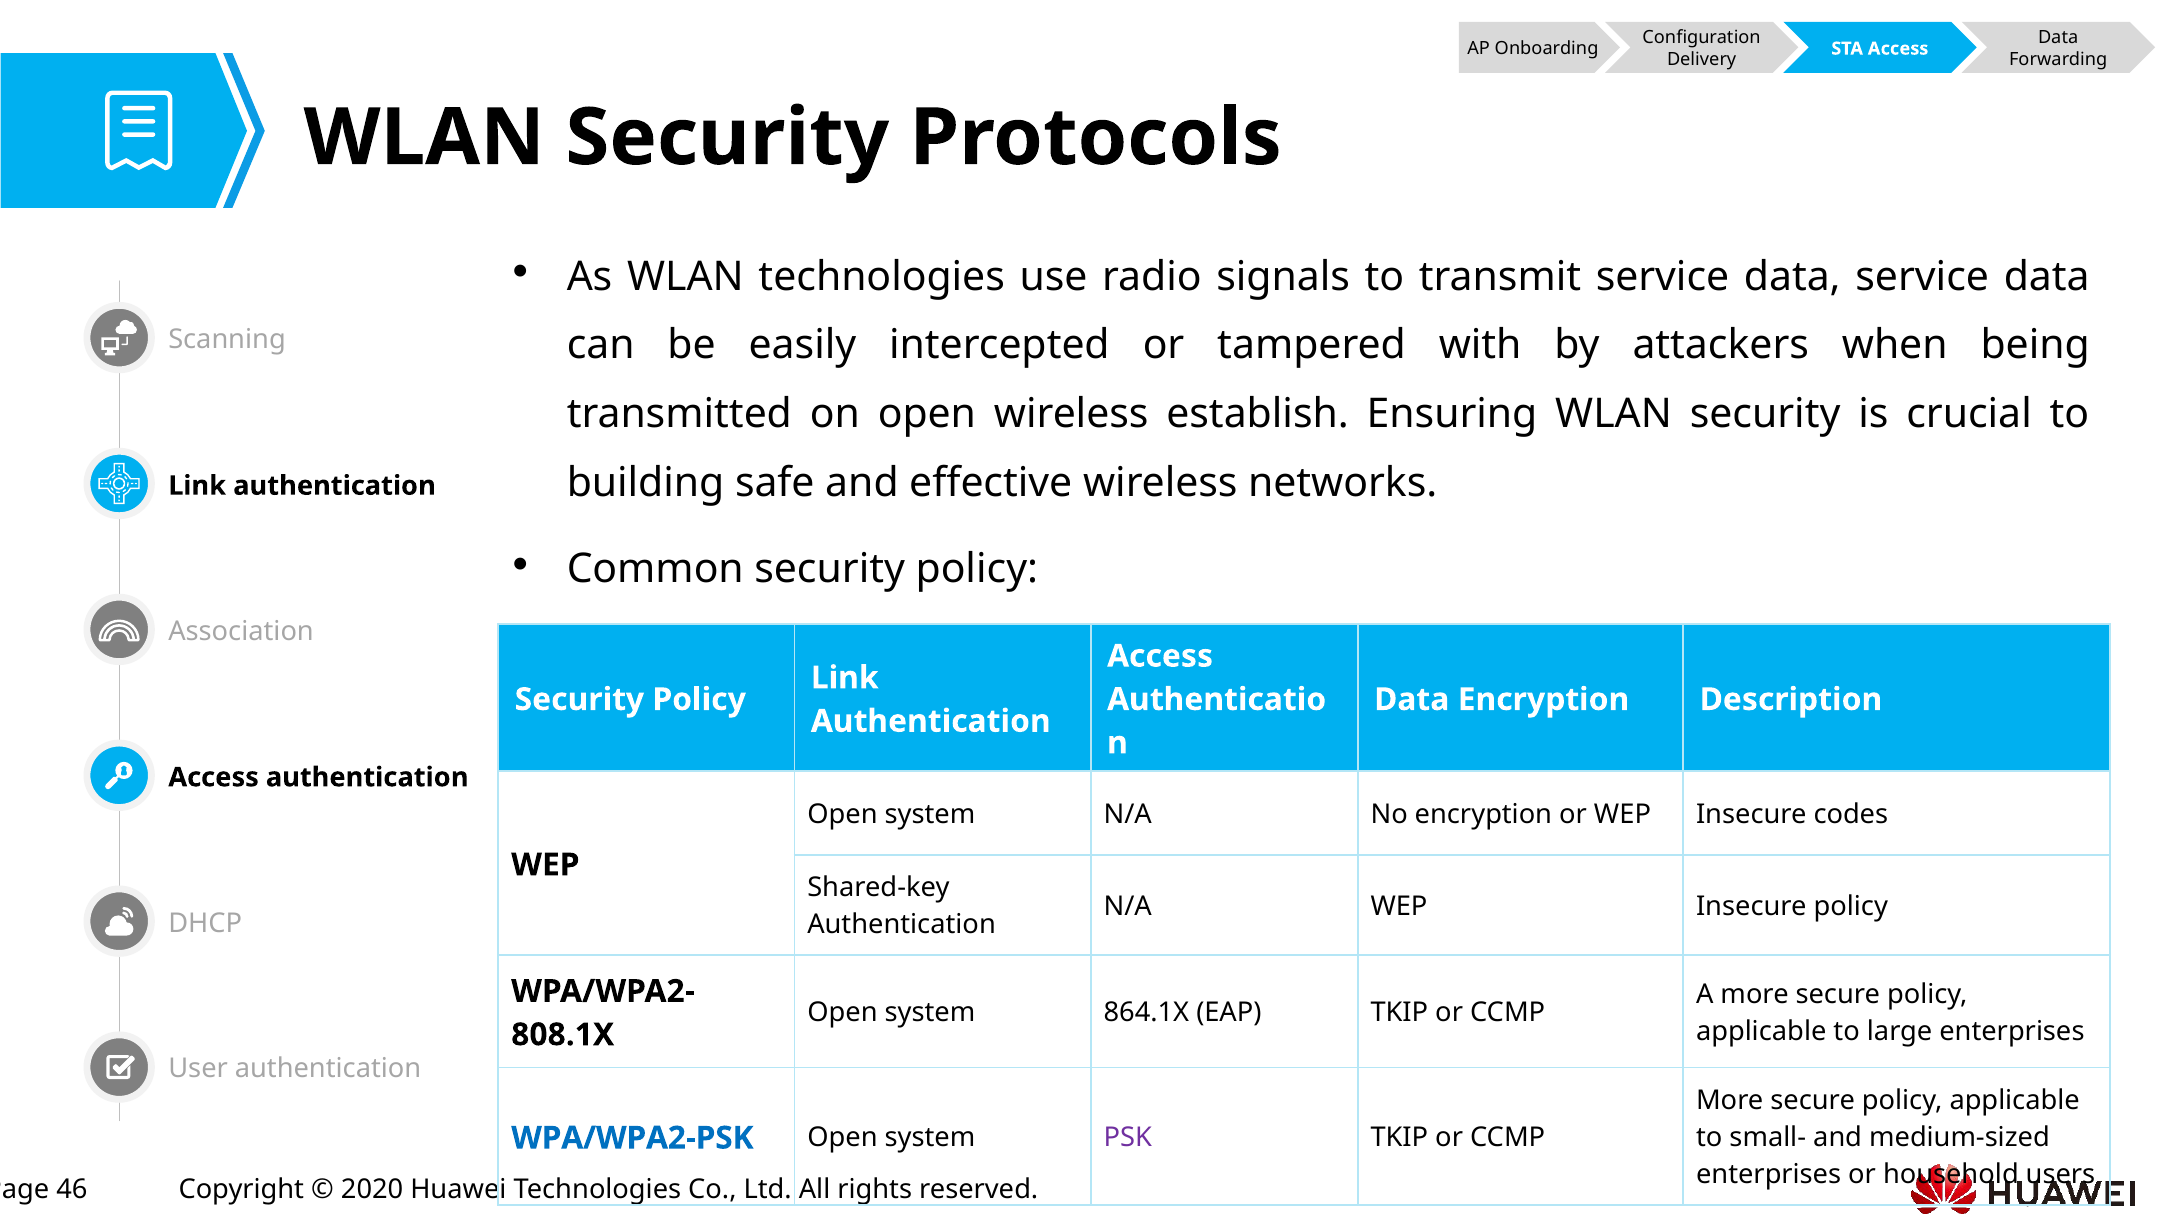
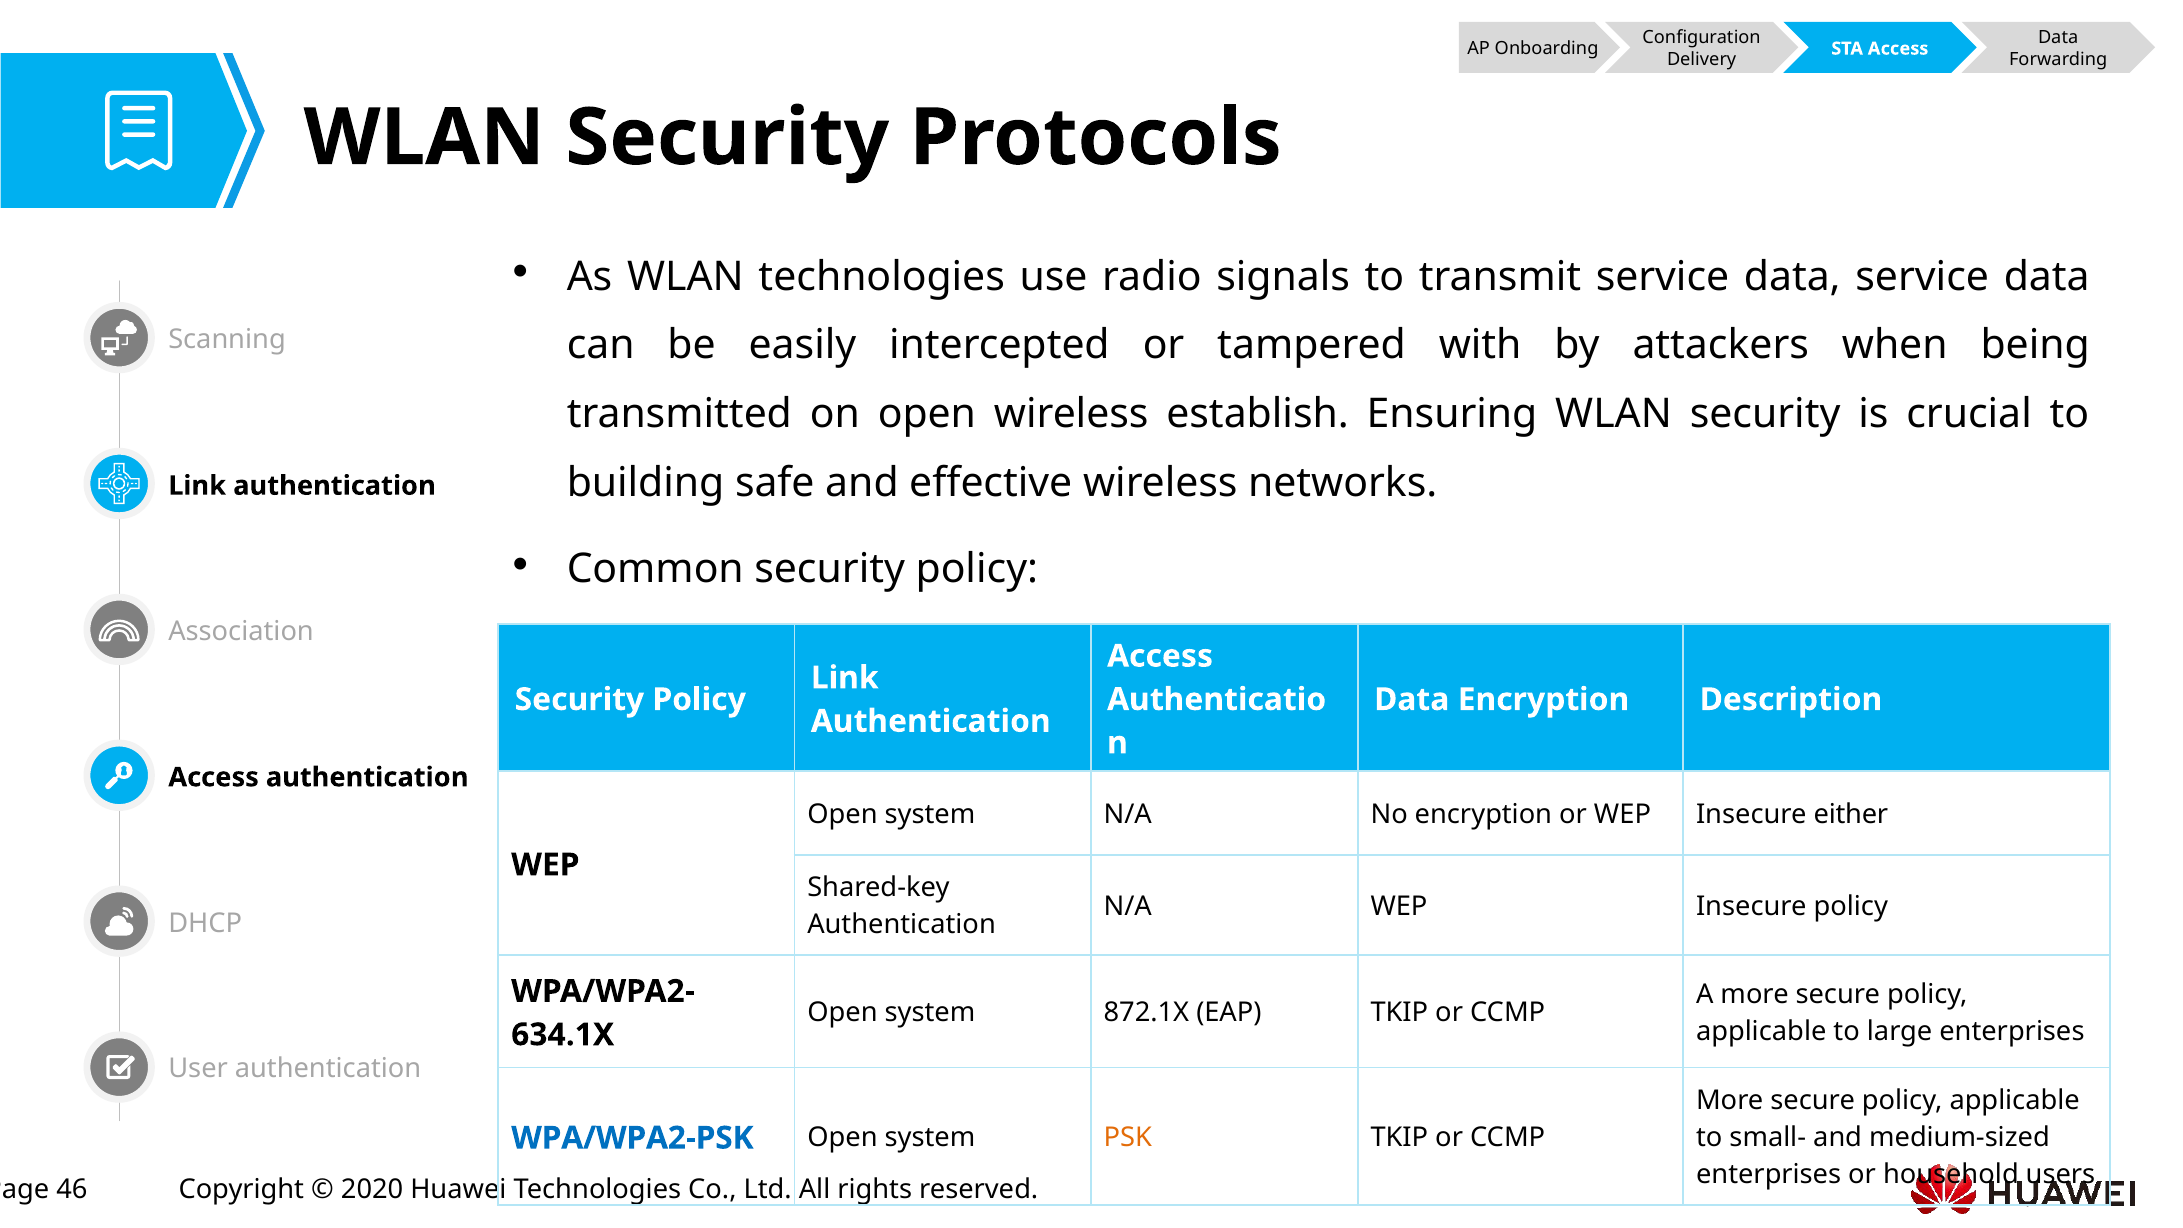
codes: codes -> either (1851, 814)
864.1X: 864.1X -> 872.1X (1146, 1013)
808.1X: 808.1X -> 634.1X (563, 1035)
PSK colour: purple -> orange (1128, 1138)
